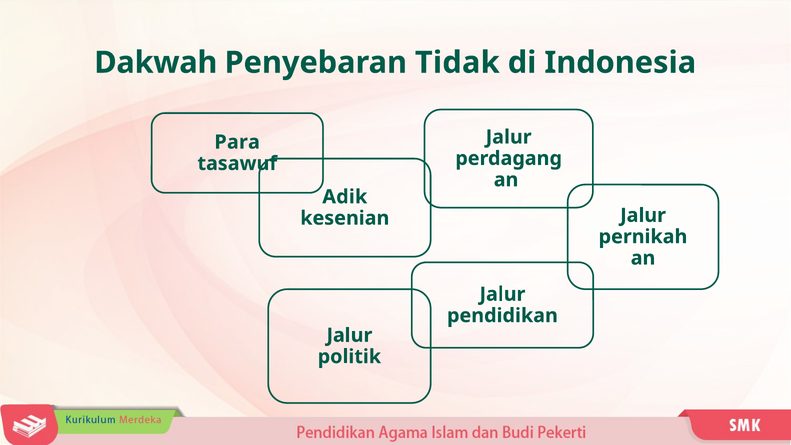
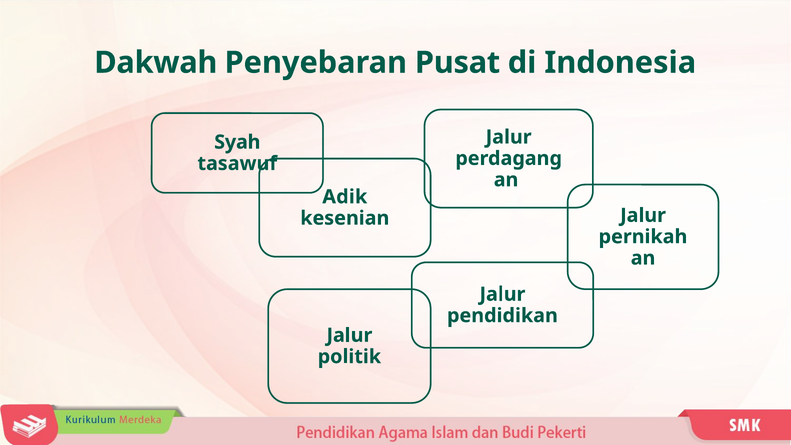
Tidak: Tidak -> Pusat (458, 63)
Para: Para -> Syah (237, 142)
